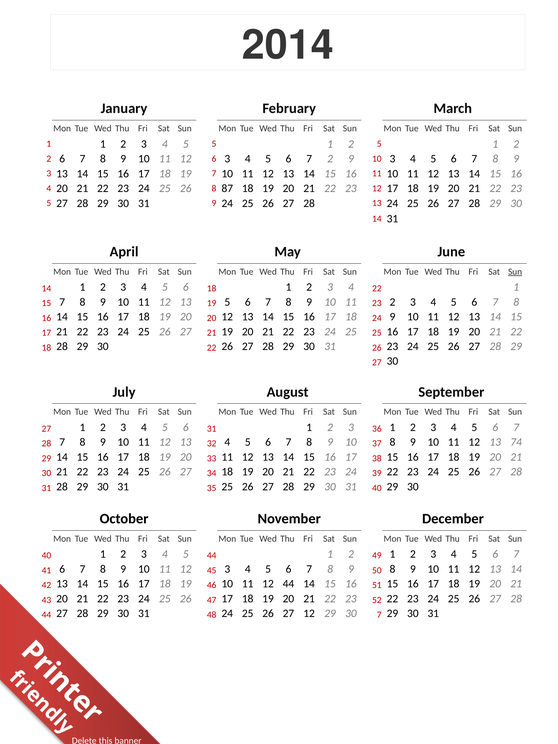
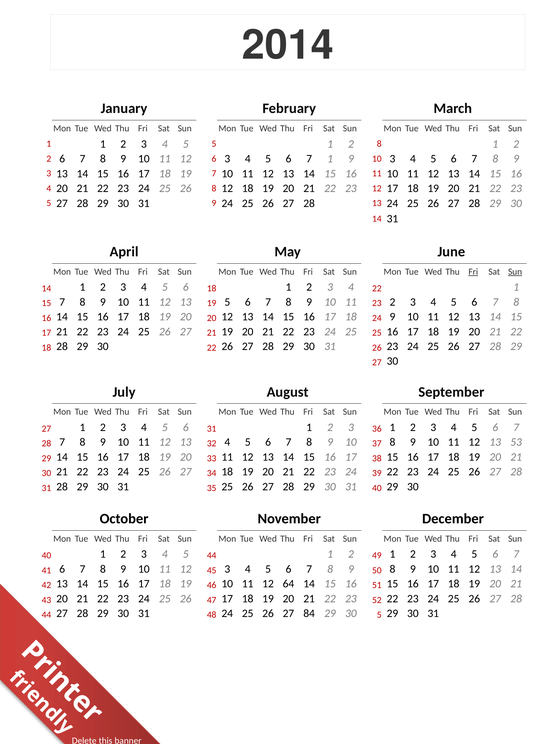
2 5: 5 -> 8 (379, 144)
7 2: 2 -> 1 (330, 159)
8 87: 87 -> 12 (227, 188)
Fri underline: none -> present (473, 272)
74: 74 -> 53 (516, 442)
12 44: 44 -> 64 (288, 584)
27 12: 12 -> 84 (309, 614)
30 7: 7 -> 5 (379, 615)
